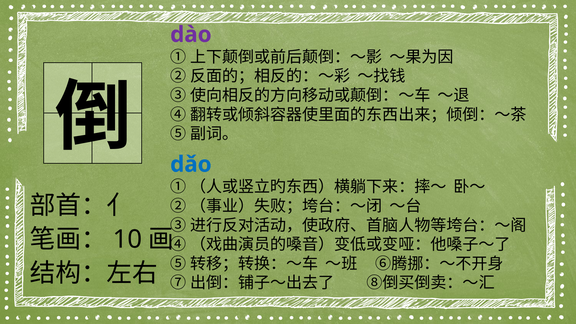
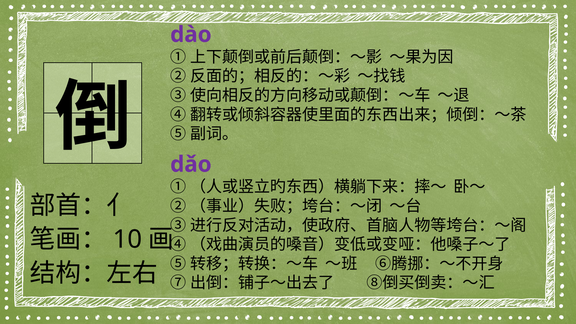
dǎo colour: blue -> purple (191, 164)
